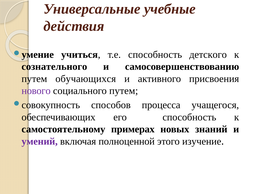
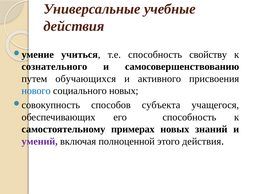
детского: детского -> свойству (208, 55)
нового colour: purple -> blue (36, 91)
социального путем: путем -> новых (124, 91)
процесса: процесса -> субъекта (161, 105)
этого изучение: изучение -> действия (202, 141)
